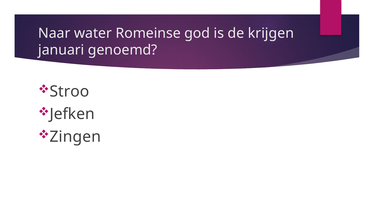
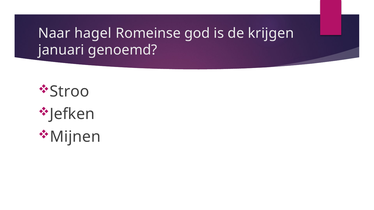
water: water -> hagel (93, 33)
Zingen: Zingen -> Mijnen (75, 137)
